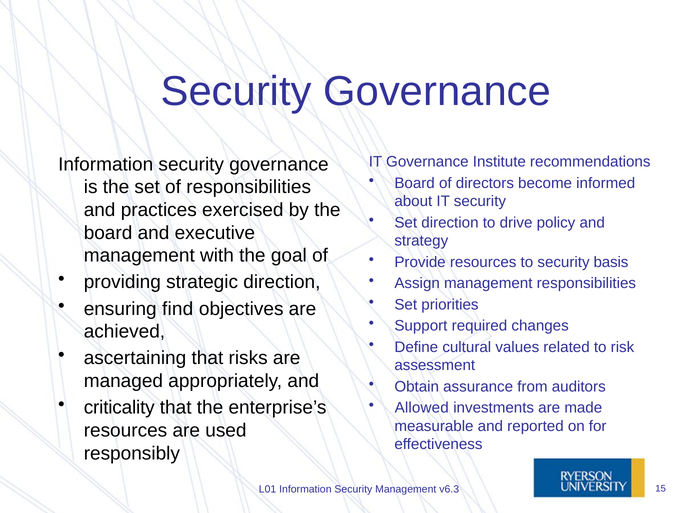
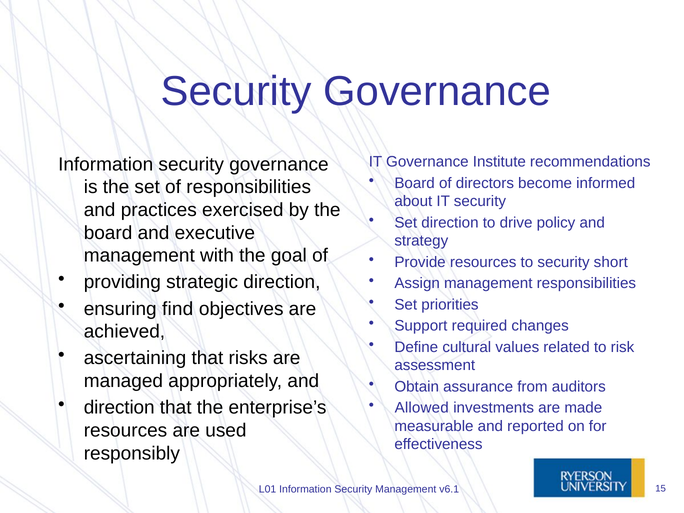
basis: basis -> short (611, 262)
criticality: criticality -> direction (119, 408)
v6.3: v6.3 -> v6.1 (449, 489)
